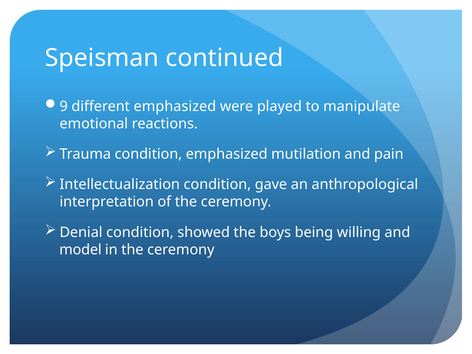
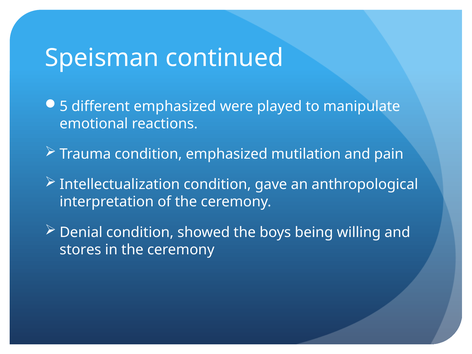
9: 9 -> 5 (64, 106)
model: model -> stores (80, 250)
